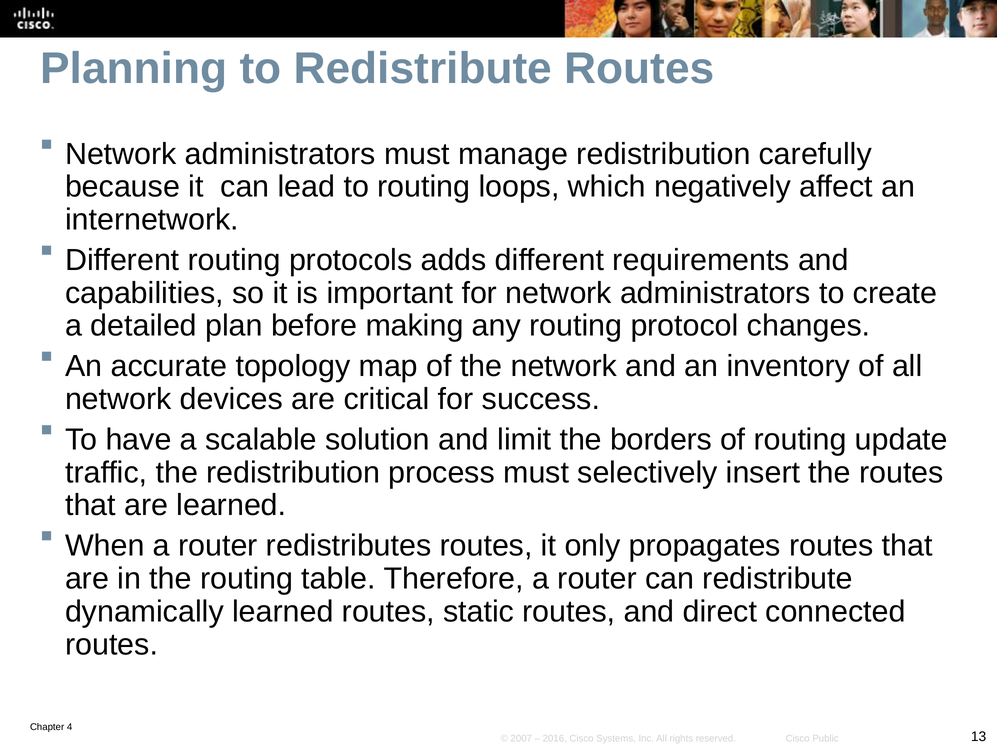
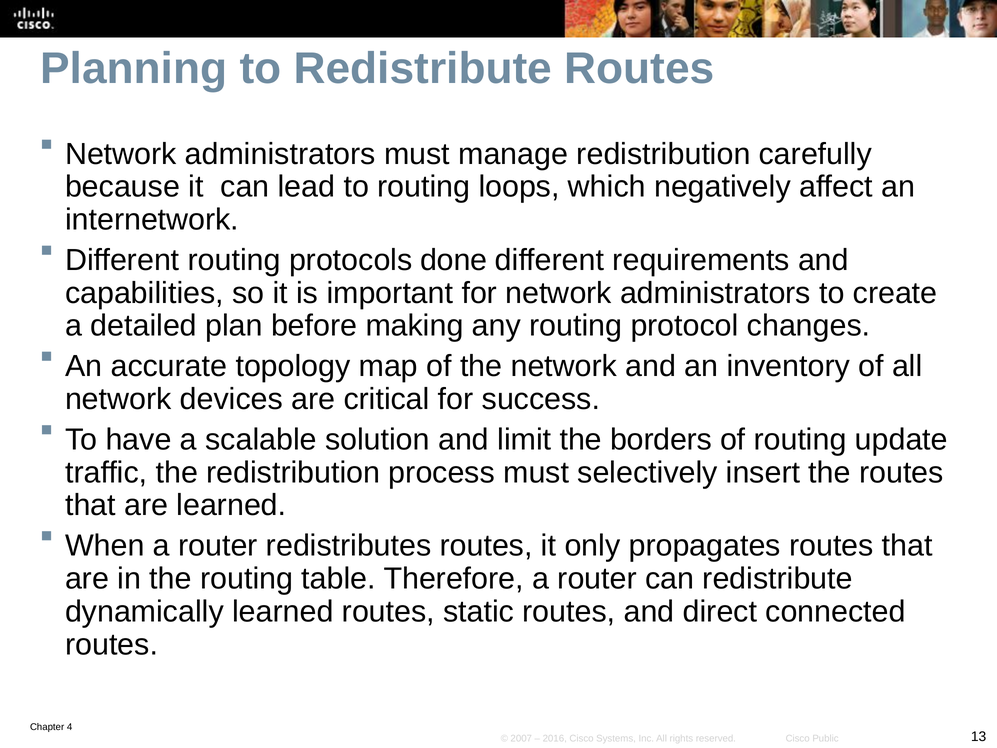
adds: adds -> done (454, 260)
